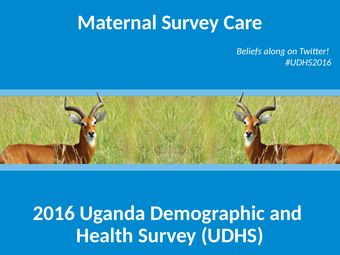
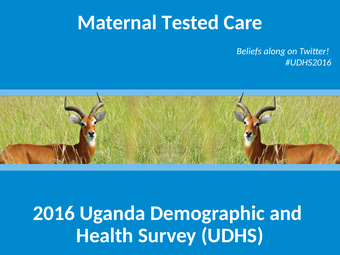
Maternal Survey: Survey -> Tested (190, 23)
